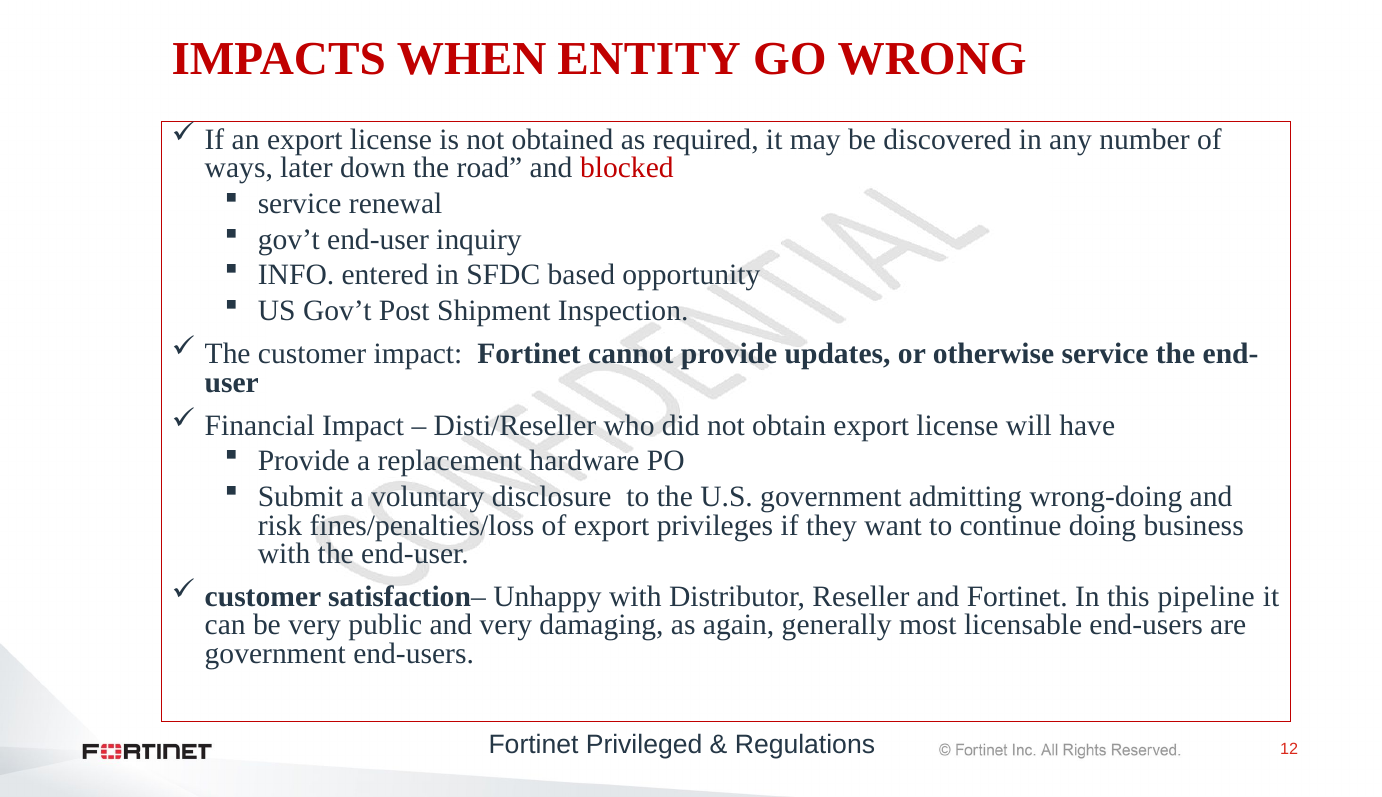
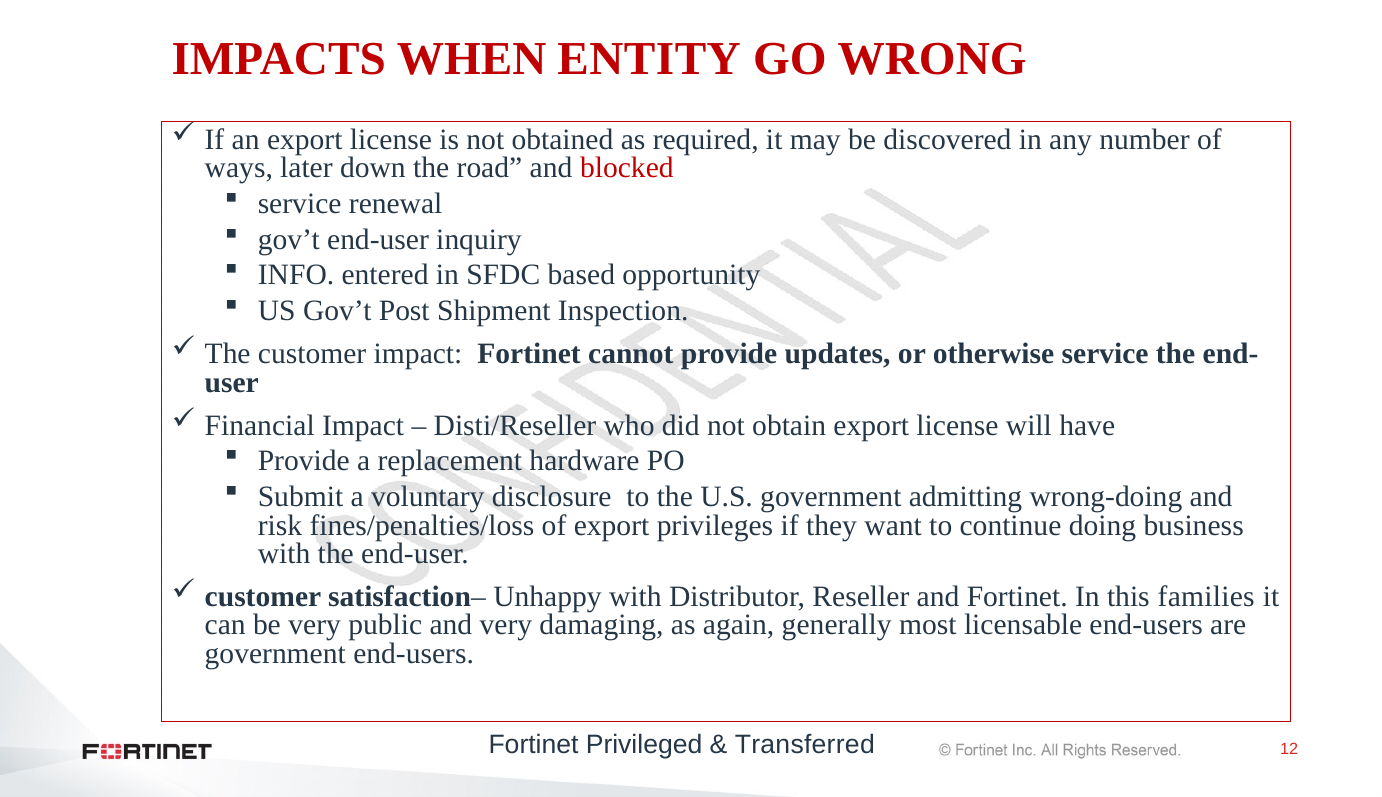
pipeline: pipeline -> families (1206, 597)
Regulations: Regulations -> Transferred (805, 745)
